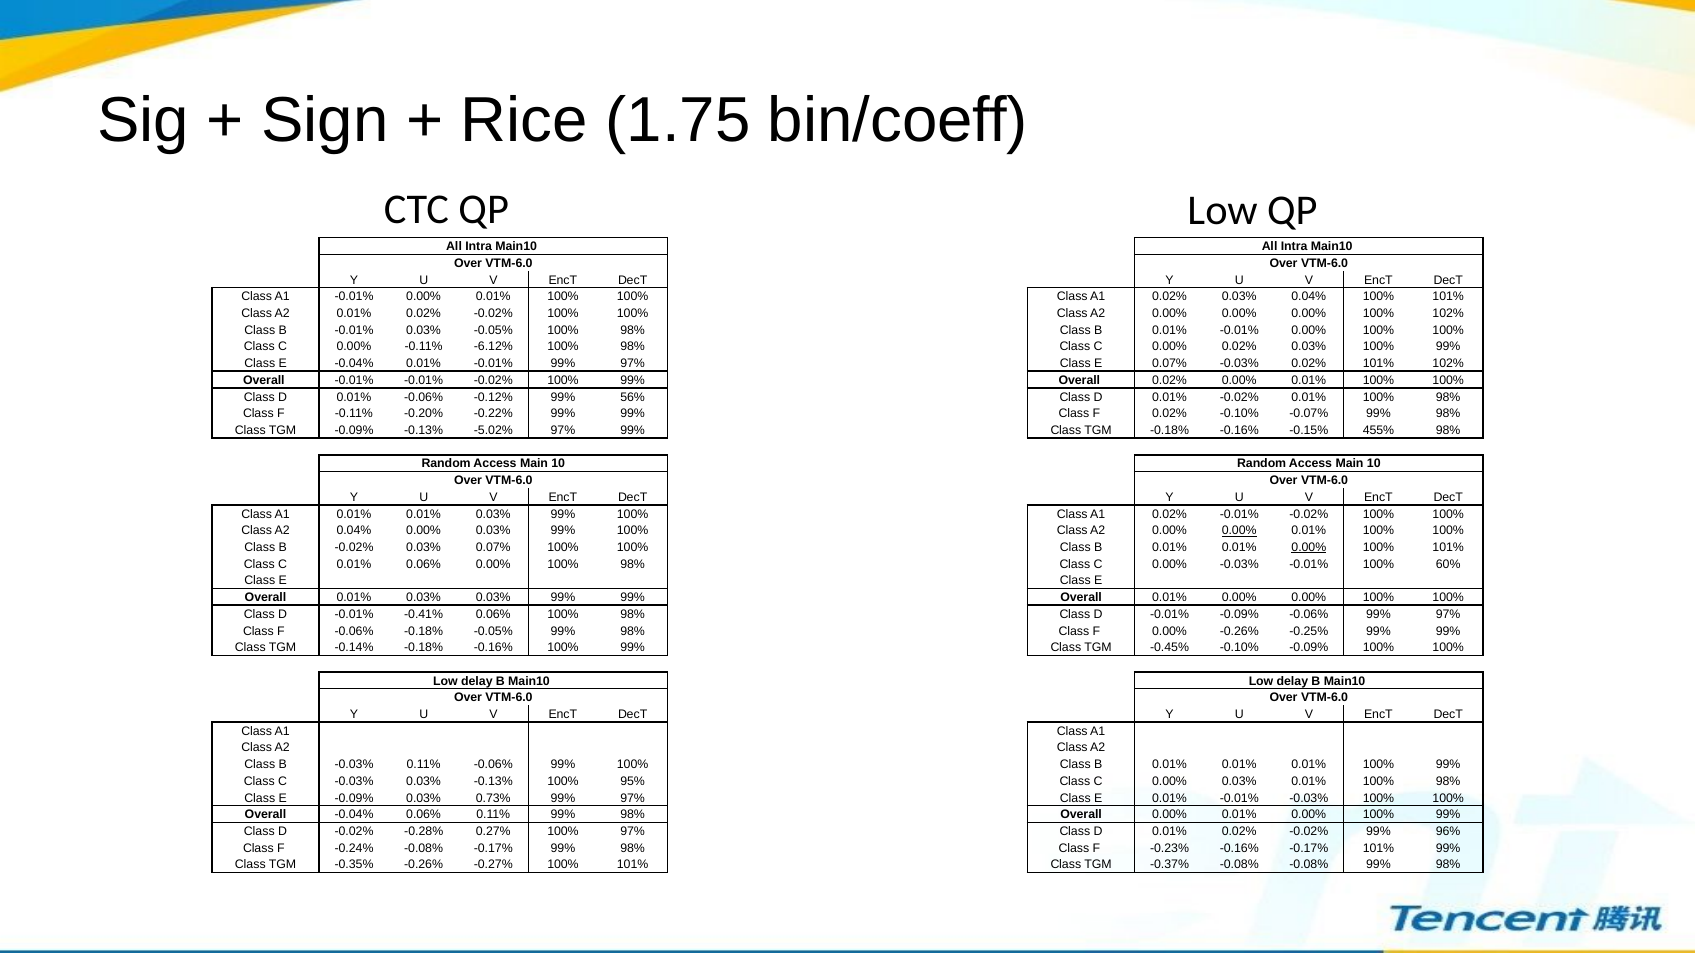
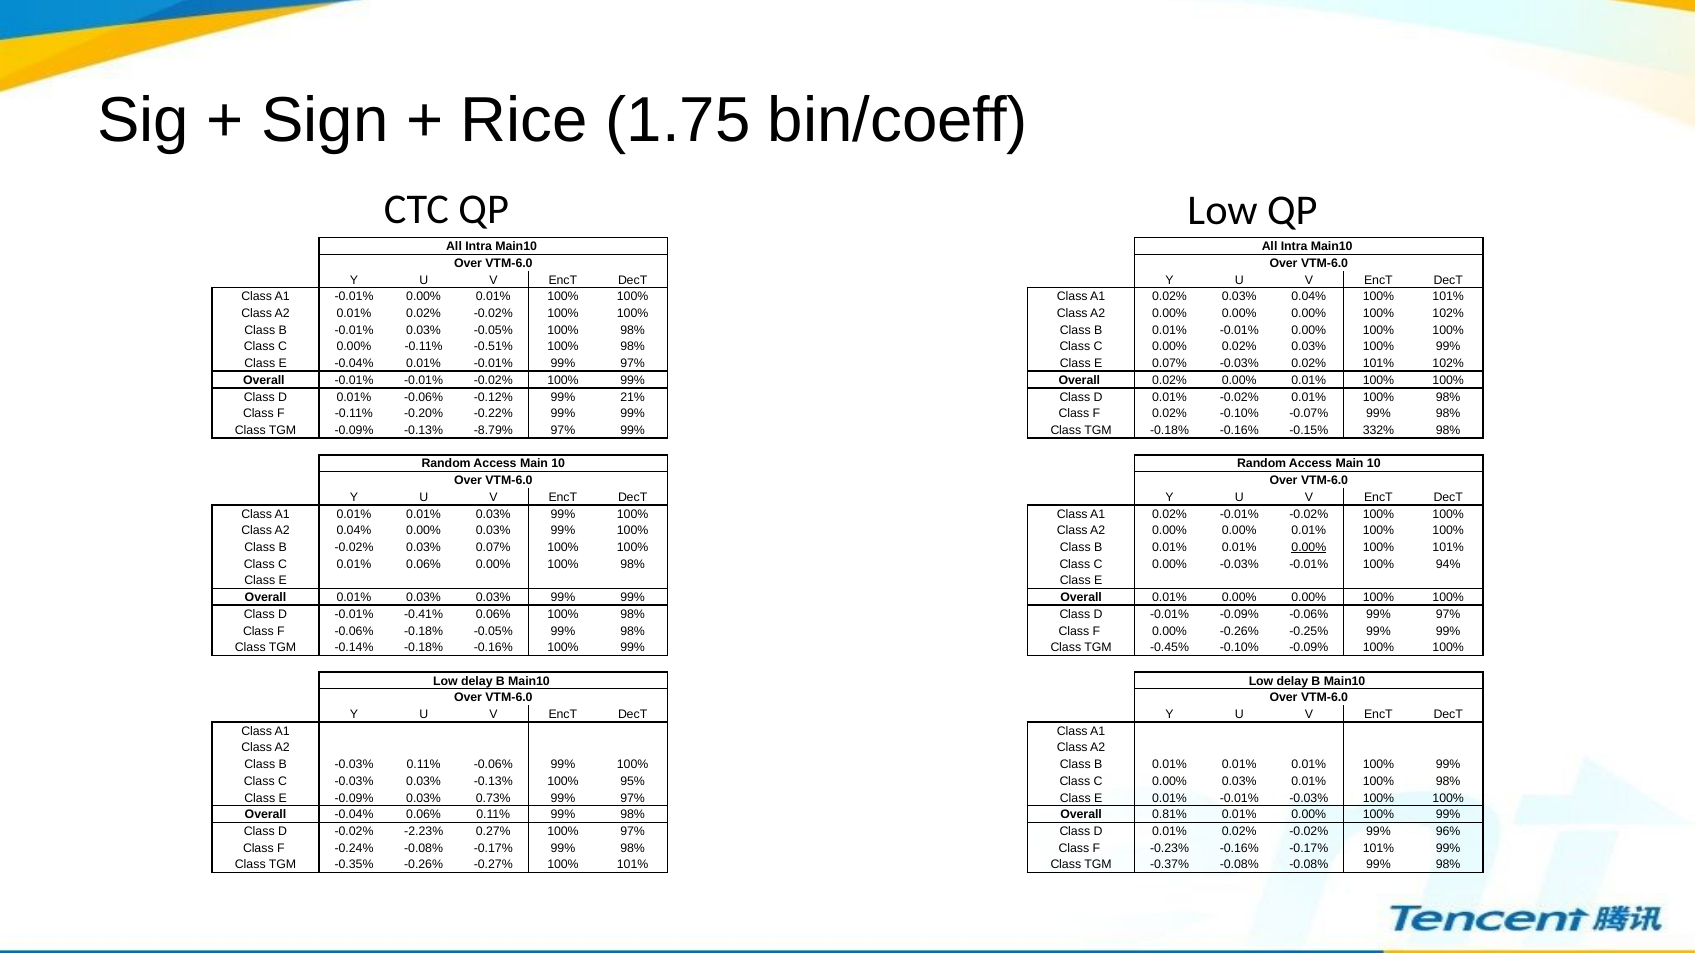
-6.12%: -6.12% -> -0.51% (493, 347)
56%: 56% -> 21% (633, 397)
-5.02%: -5.02% -> -8.79% (493, 431)
455%: 455% -> 332% (1379, 431)
0.00% underline: present -> none (1239, 531)
60%: 60% -> 94% (1448, 564)
Overall 0.00%: 0.00% -> 0.81% (1170, 815)
-0.28%: -0.28% -> -2.23% (424, 832)
